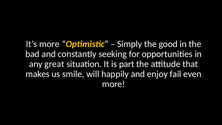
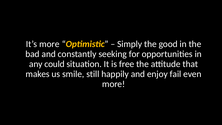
great: great -> could (55, 64)
part: part -> free (127, 64)
will: will -> still (93, 74)
